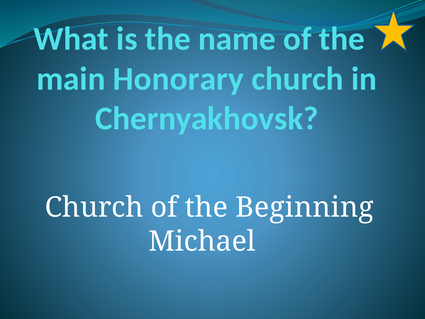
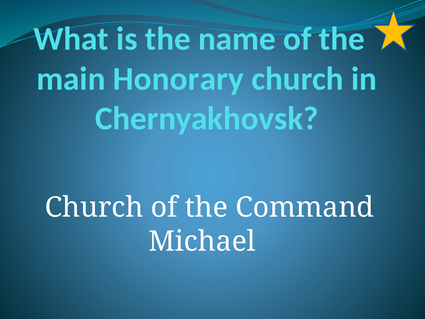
Beginning: Beginning -> Command (305, 207)
